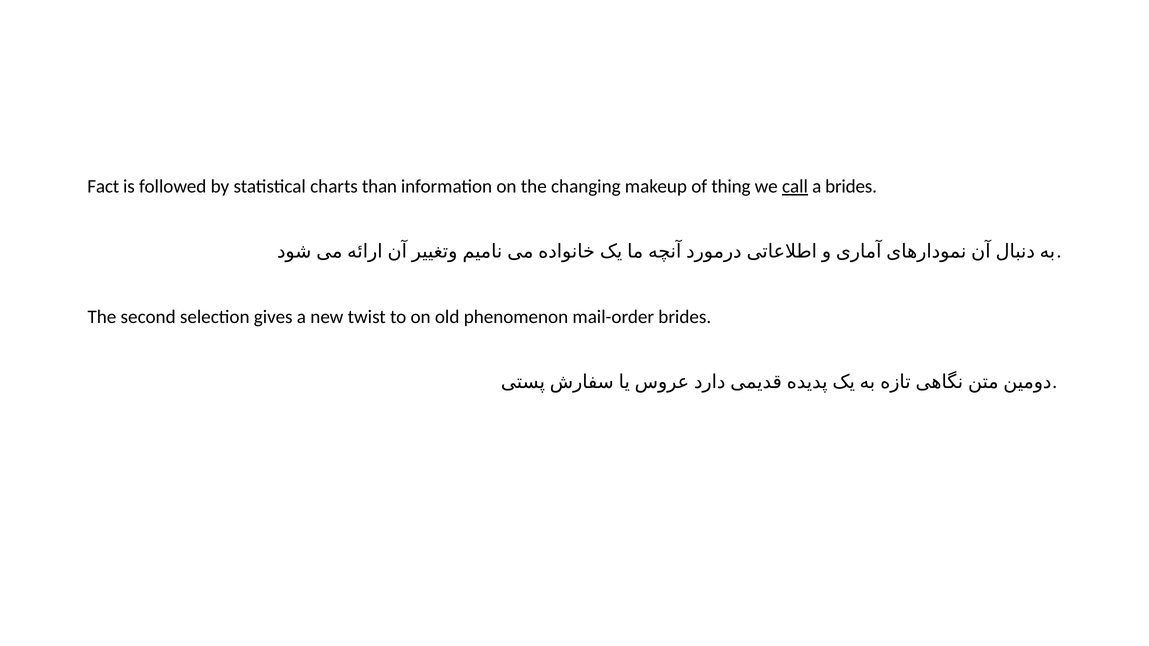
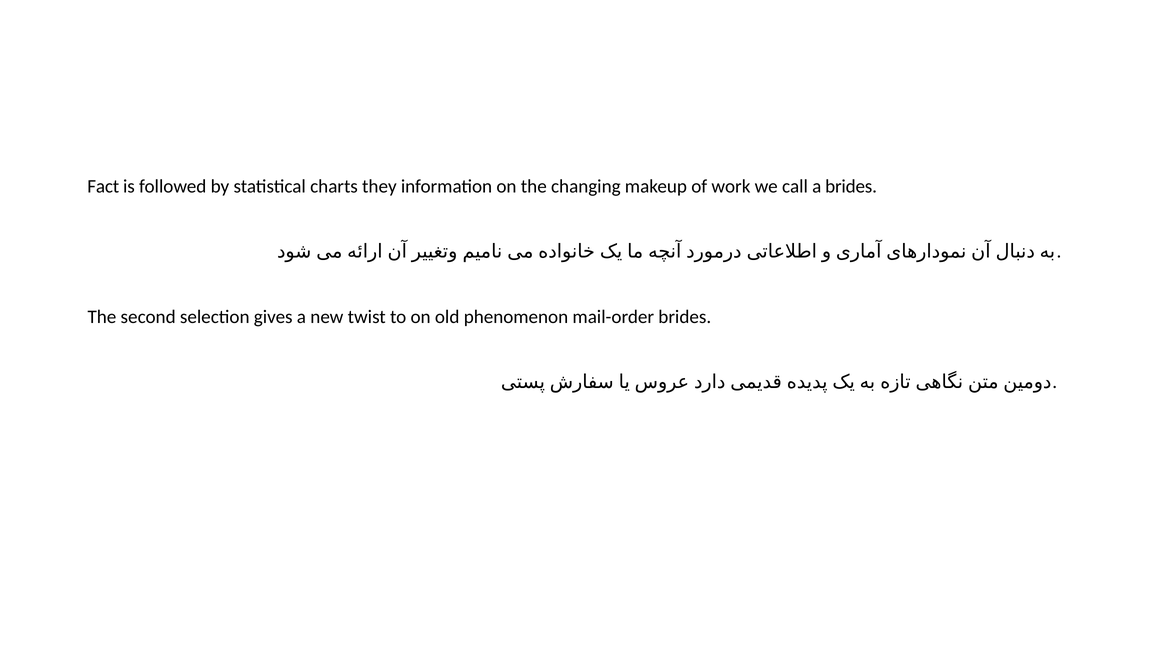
than: than -> they (379, 187)
thing: thing -> work (731, 187)
call underline: present -> none (795, 187)
